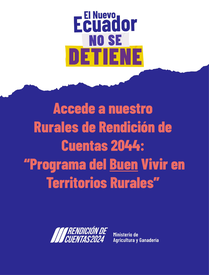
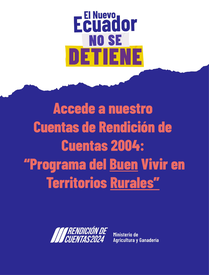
Rurales: Rurales -> Cuentas (56, 127)
2044: 2044 -> 2004 (128, 146)
Rurales underline: none -> present (135, 183)
